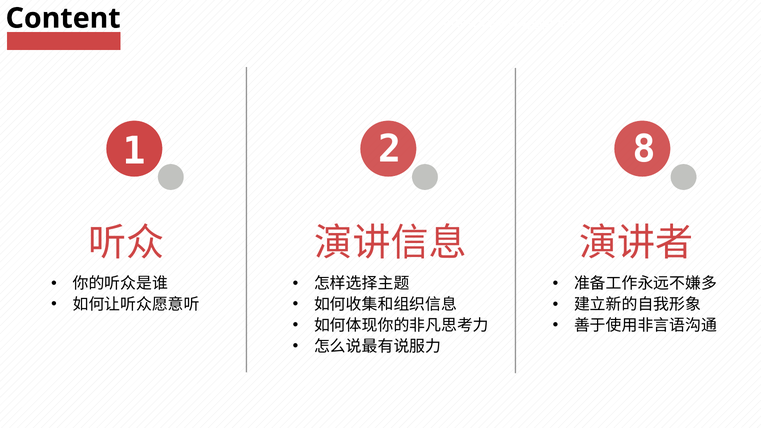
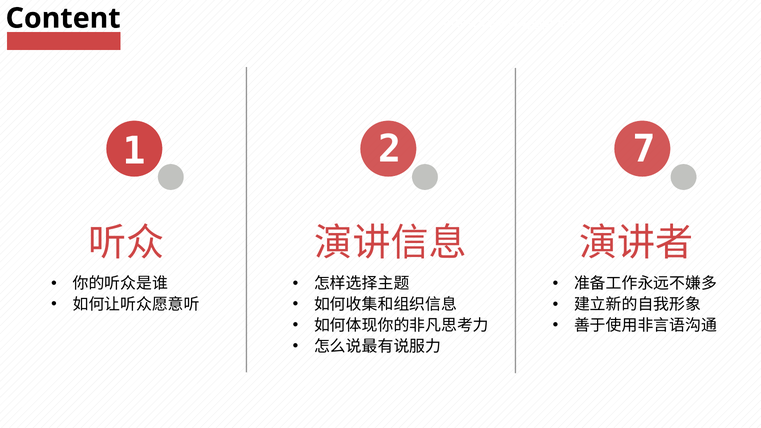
8: 8 -> 7 (644, 149)
